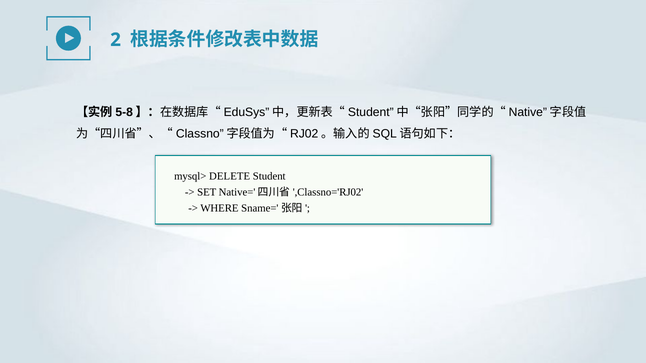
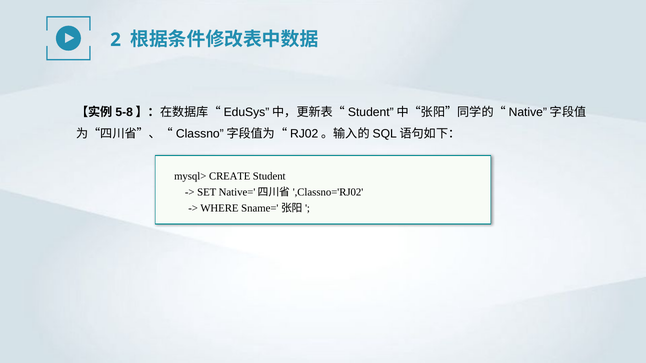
DELETE: DELETE -> CREATE (230, 176)
